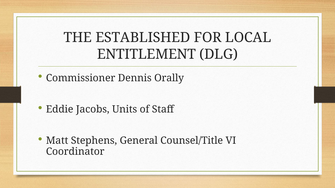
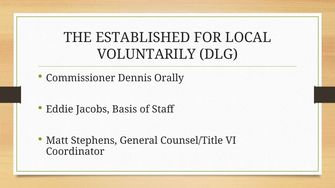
ENTITLEMENT: ENTITLEMENT -> VOLUNTARILY (146, 54)
Units: Units -> Basis (125, 110)
